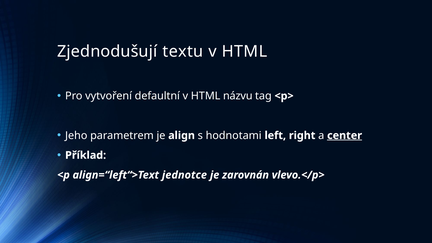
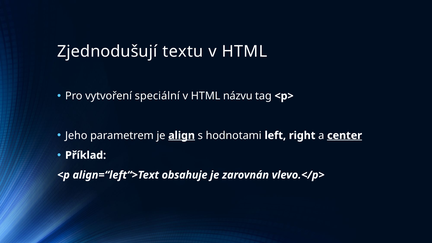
defaultní: defaultní -> speciální (157, 96)
align underline: none -> present (182, 136)
jednotce: jednotce -> obsahuje (185, 175)
